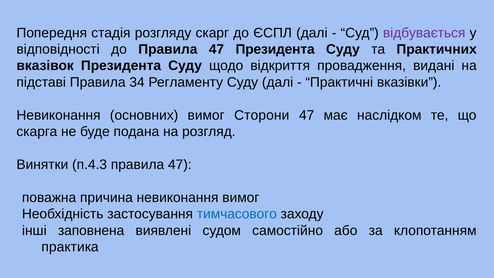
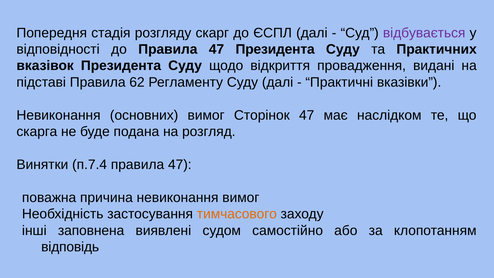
34: 34 -> 62 (137, 82)
Сторони: Сторони -> Сторінок (262, 115)
п.4.3: п.4.3 -> п.7.4 (90, 165)
тимчасового colour: blue -> orange (237, 214)
практика: практика -> відповідь (70, 247)
